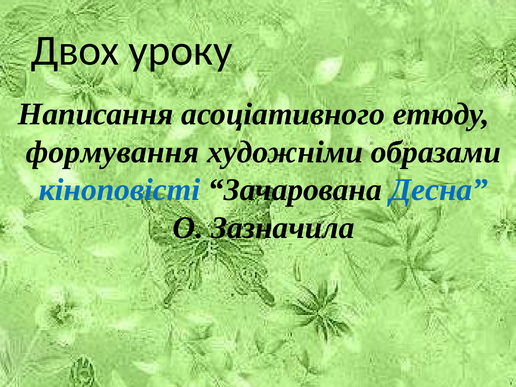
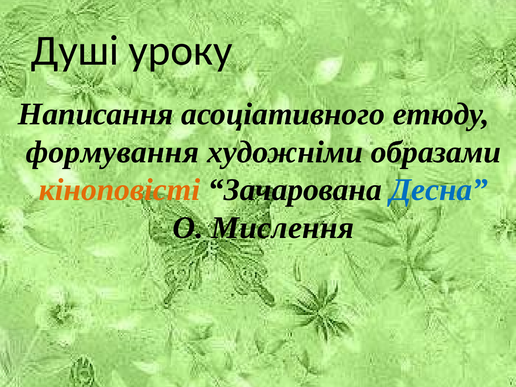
Двох: Двох -> Душі (75, 51)
кіноповісті colour: blue -> orange (119, 190)
Зазначила: Зазначила -> Мислення (283, 228)
